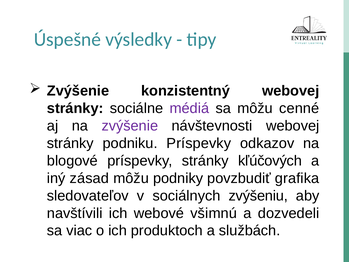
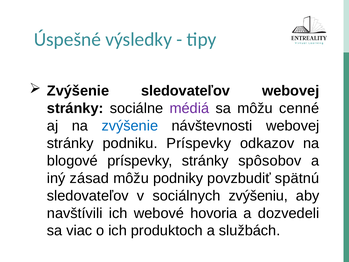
Zvýšenie konzistentný: konzistentný -> sledovateľov (186, 91)
zvýšenie colour: purple -> blue (130, 126)
kľúčových: kľúčových -> spôsobov (270, 161)
grafika: grafika -> spätnú (297, 178)
všimnú: všimnú -> hovoria (214, 213)
